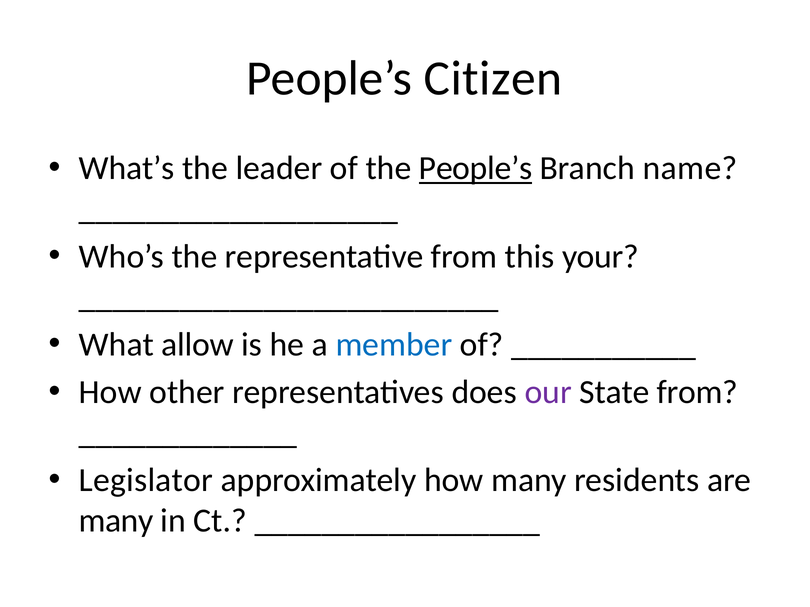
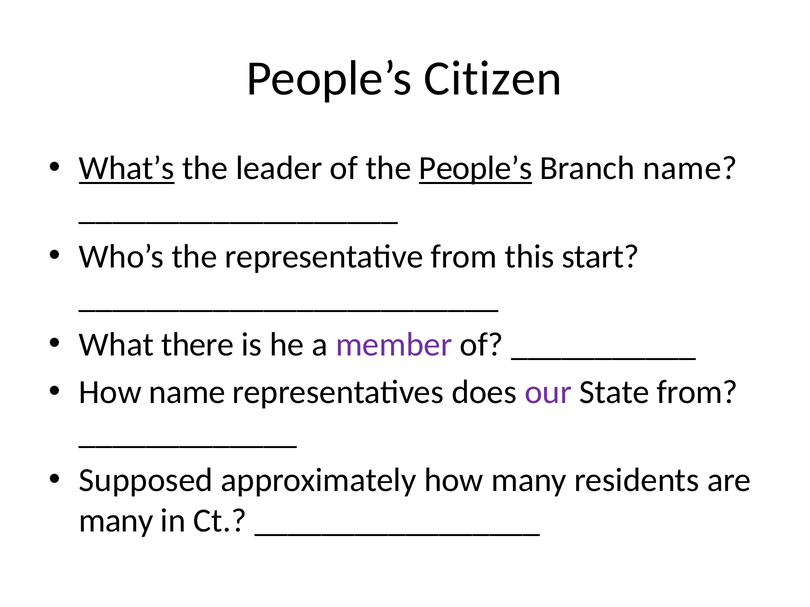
What’s underline: none -> present (127, 168)
your: your -> start (600, 257)
allow: allow -> there (198, 345)
member colour: blue -> purple (394, 345)
How other: other -> name (187, 393)
Legislator: Legislator -> Supposed (146, 481)
